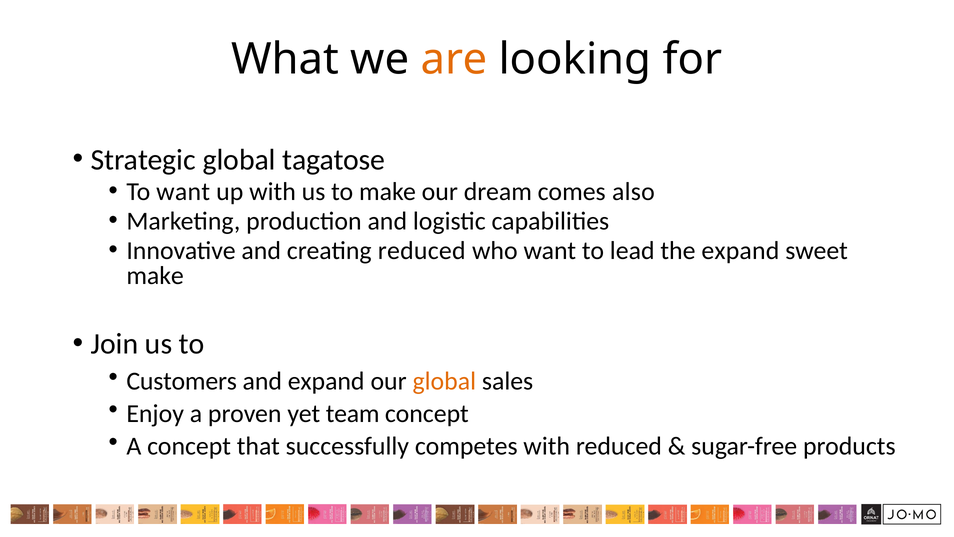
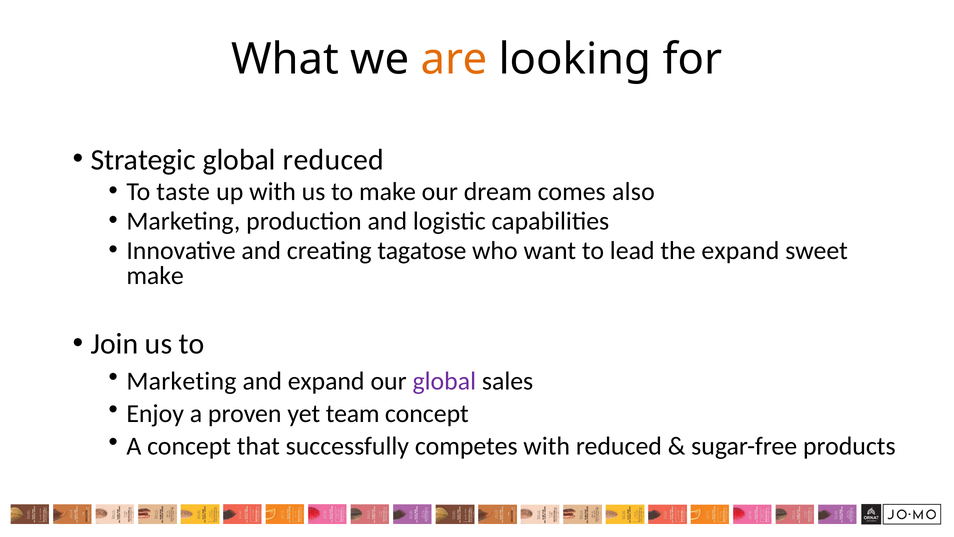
global tagatose: tagatose -> reduced (333, 160)
To want: want -> taste (183, 191)
creating reduced: reduced -> tagatose (422, 251)
Customers: Customers -> Marketing (181, 381)
global colour: orange -> purple (444, 381)
